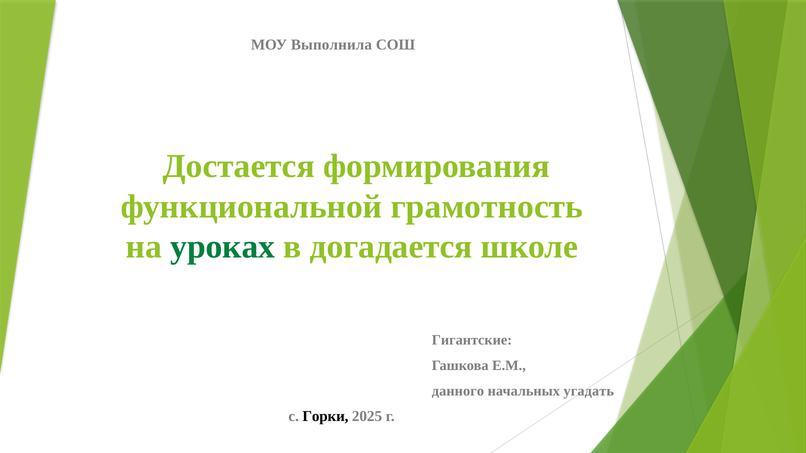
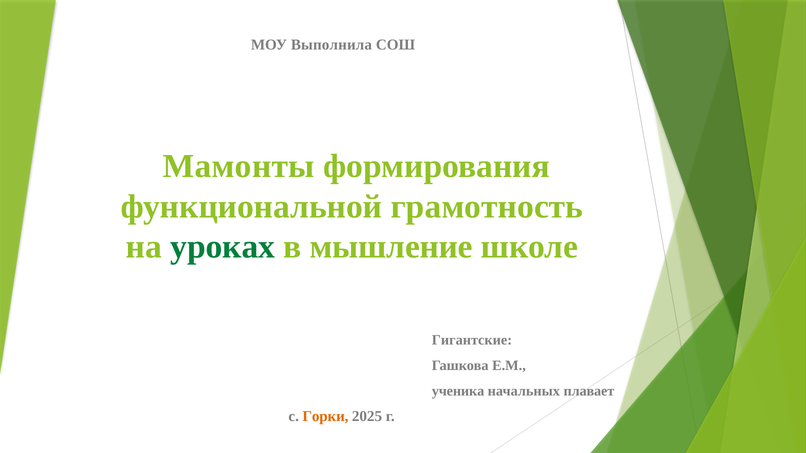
Достается: Достается -> Мамонты (239, 166)
догадается: догадается -> мышление (391, 247)
данного: данного -> ученика (458, 391)
угадать: угадать -> плавает (589, 391)
Горки colour: black -> orange (325, 416)
